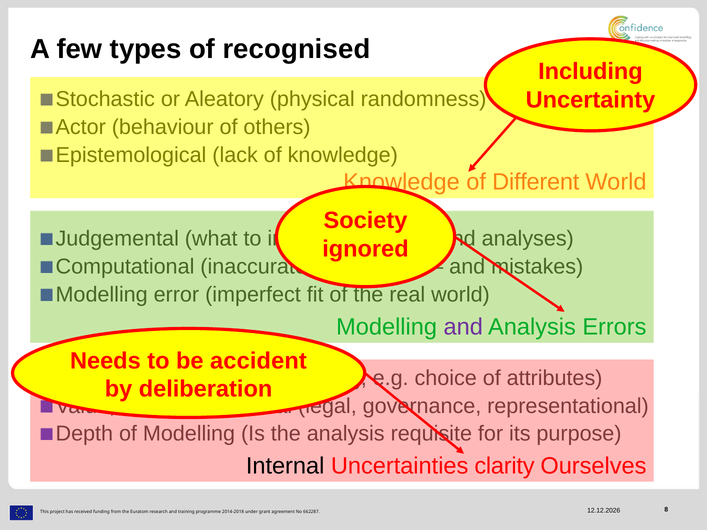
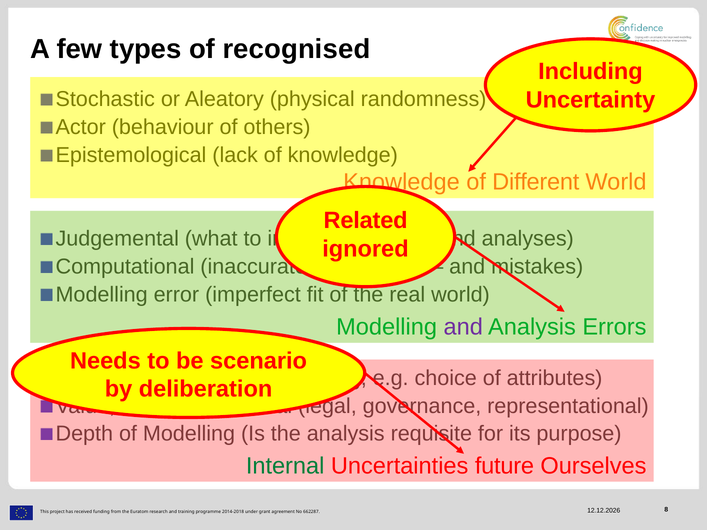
Society: Society -> Related (366, 221)
accident: accident -> scenario (259, 361)
Internal colour: black -> green (285, 466)
clarity: clarity -> future (504, 466)
